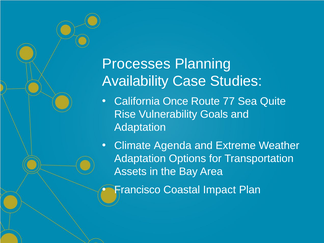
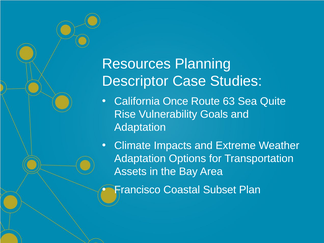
Processes: Processes -> Resources (136, 64)
Availability: Availability -> Descriptor (135, 81)
77: 77 -> 63 (229, 101)
Agenda: Agenda -> Impacts (173, 146)
Impact: Impact -> Subset (220, 190)
